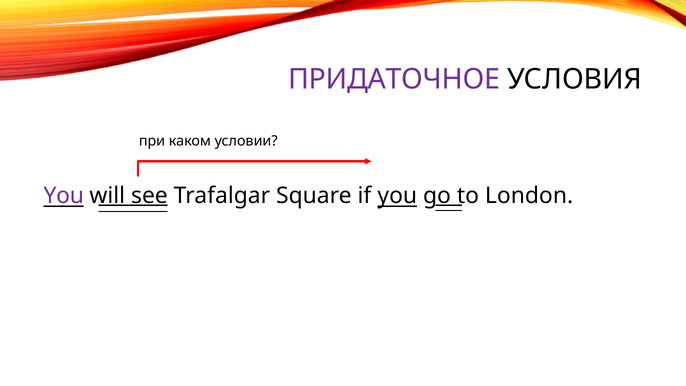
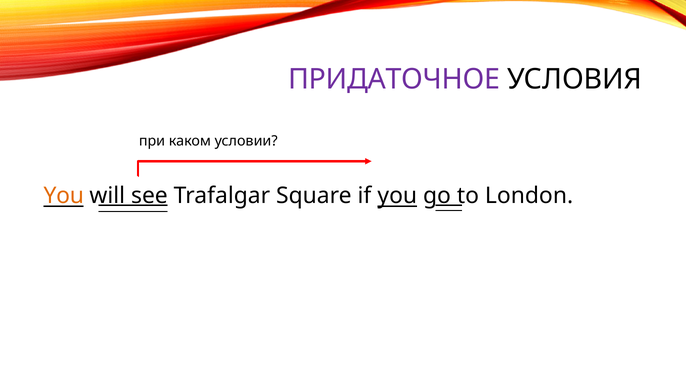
You colour: purple -> orange (64, 196)
